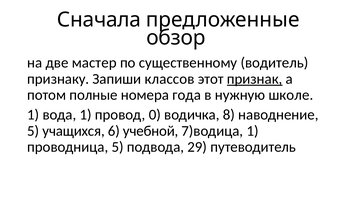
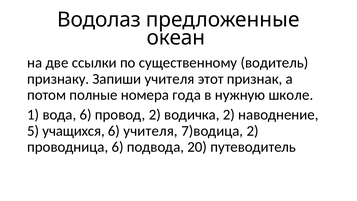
Сначала: Сначала -> Водолаз (99, 20)
обзор: обзор -> океан (176, 38)
мастер: мастер -> ссылки (94, 63)
Запиши классов: классов -> учителя (170, 79)
признак underline: present -> none (255, 79)
вода 1: 1 -> 6 (86, 115)
провод 0: 0 -> 2 (155, 115)
водичка 8: 8 -> 2 (229, 115)
6 учебной: учебной -> учителя (151, 131)
7)водица 1: 1 -> 2 (253, 131)
проводница 5: 5 -> 6 (118, 147)
29: 29 -> 20 (197, 147)
